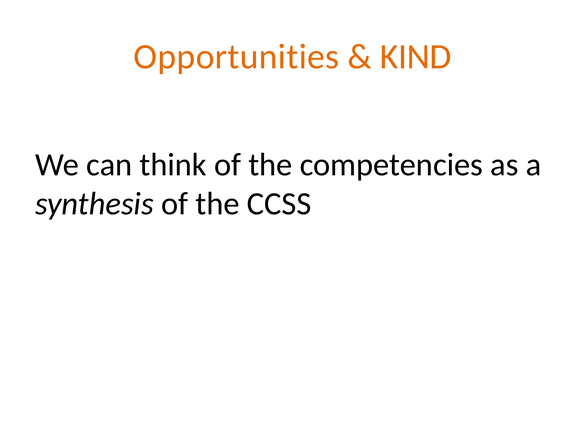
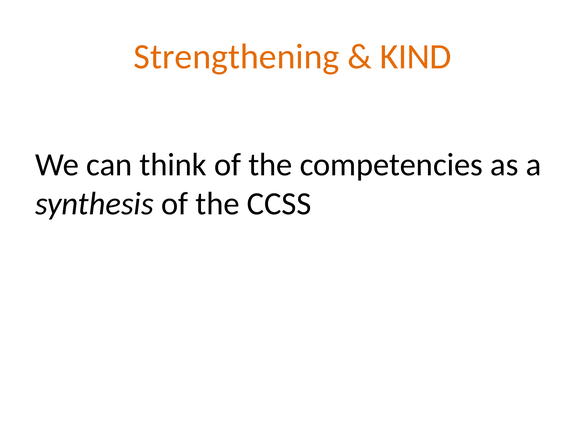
Opportunities: Opportunities -> Strengthening (237, 57)
